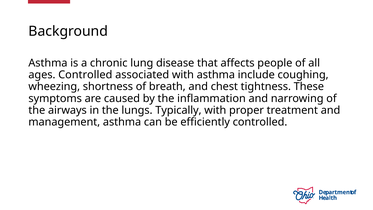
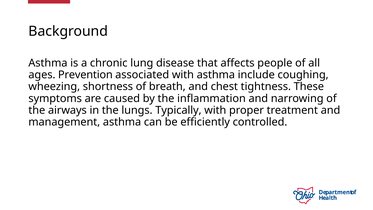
ages Controlled: Controlled -> Prevention (85, 75)
